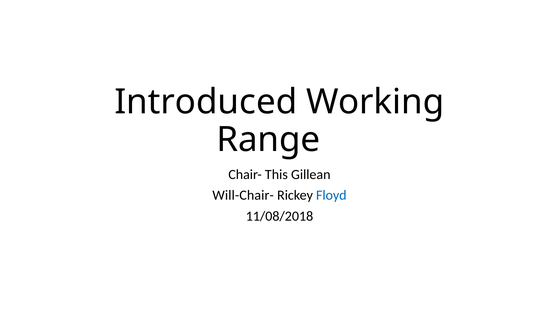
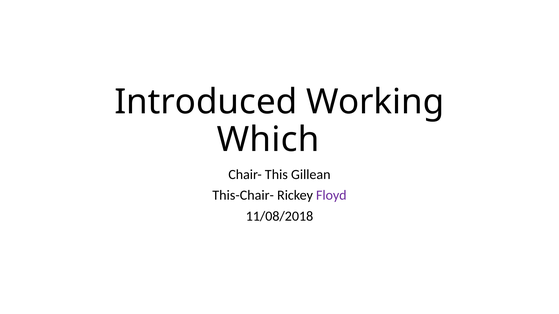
Range: Range -> Which (268, 140)
Will-Chair-: Will-Chair- -> This-Chair- (243, 196)
Floyd colour: blue -> purple (331, 196)
